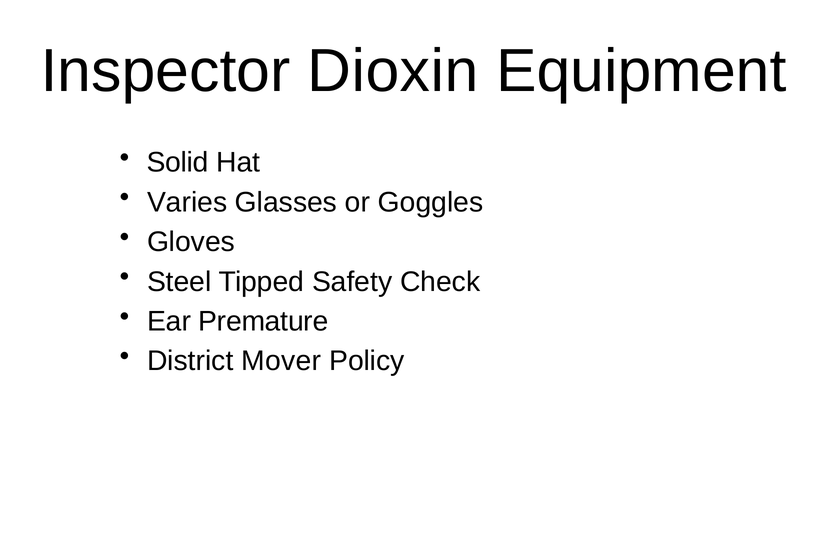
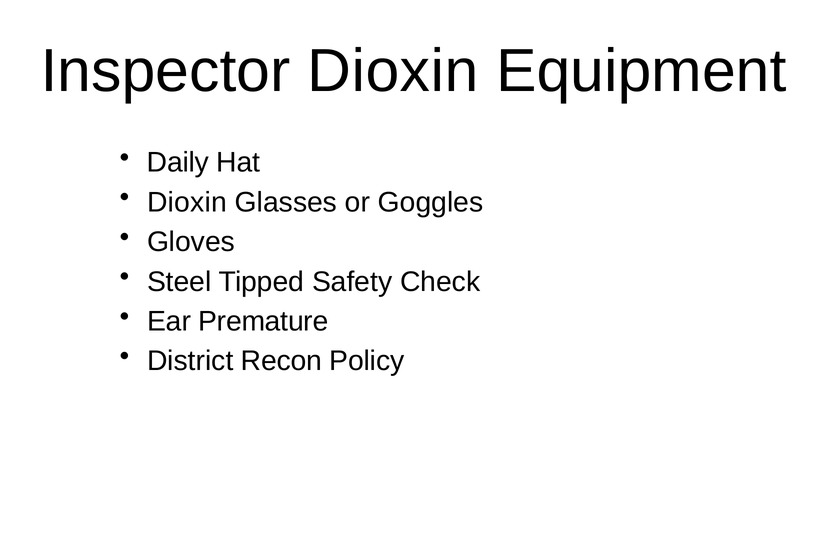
Solid: Solid -> Daily (178, 162)
Varies: Varies -> Dioxin (187, 202)
Mover: Mover -> Recon (281, 361)
